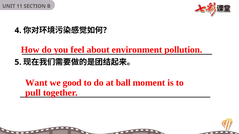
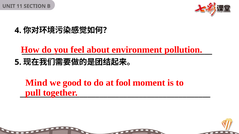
Want: Want -> Mind (36, 83)
ball: ball -> fool (123, 83)
